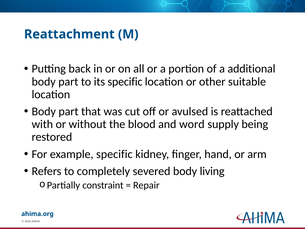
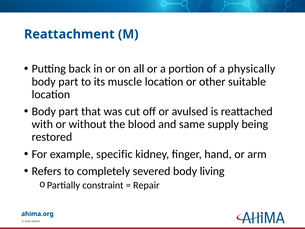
additional: additional -> physically (251, 69)
its specific: specific -> muscle (125, 82)
word: word -> same (192, 124)
